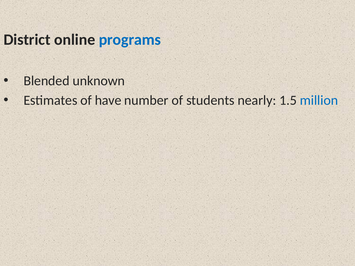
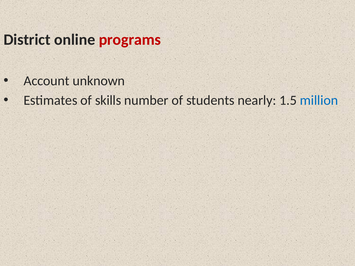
programs colour: blue -> red (130, 40)
Blended: Blended -> Account (47, 81)
have: have -> skills (108, 100)
